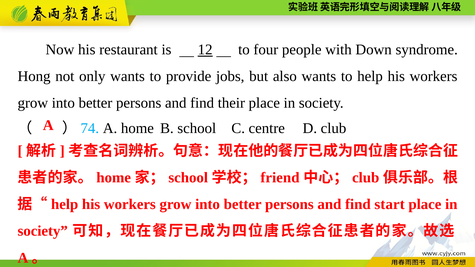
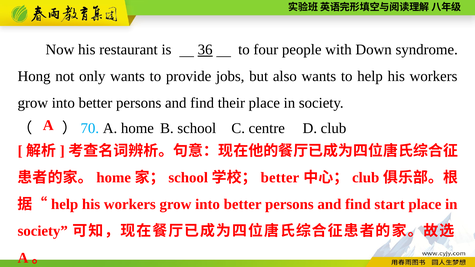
12: 12 -> 36 (205, 50)
74: 74 -> 70 (90, 129)
friend: friend -> better (280, 178)
